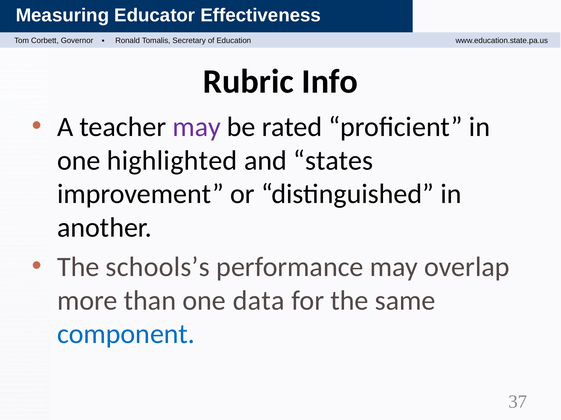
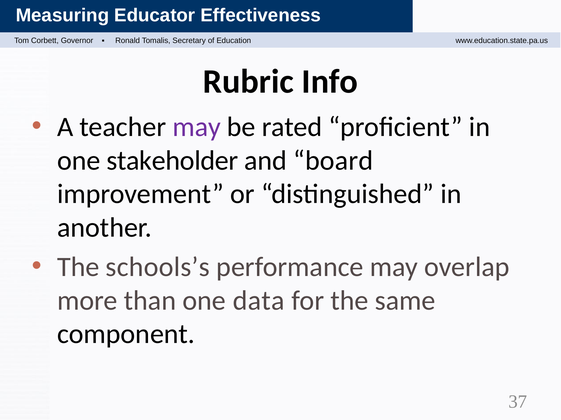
highlighted: highlighted -> stakeholder (172, 161)
states: states -> board (333, 161)
component colour: blue -> black (126, 335)
